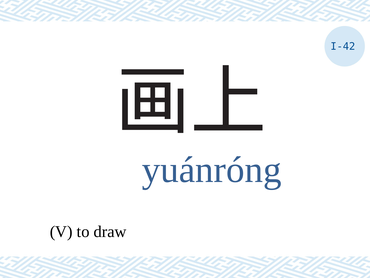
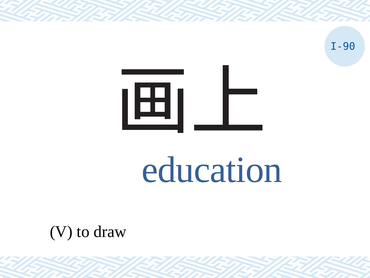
I-42: I-42 -> I-90 (343, 46)
yuánróng: yuánróng -> education (212, 170)
